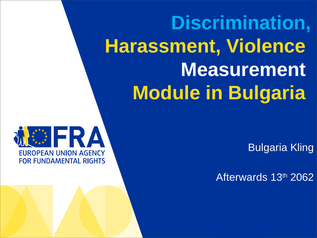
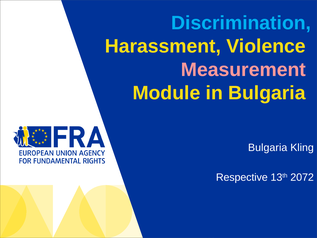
Measurement colour: white -> pink (243, 70)
Afterwards: Afterwards -> Respective (242, 177)
2062: 2062 -> 2072 (302, 177)
